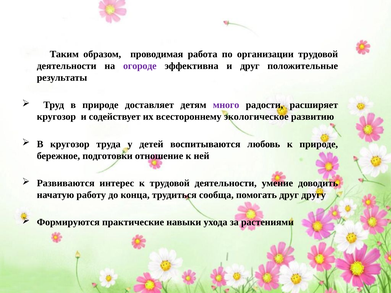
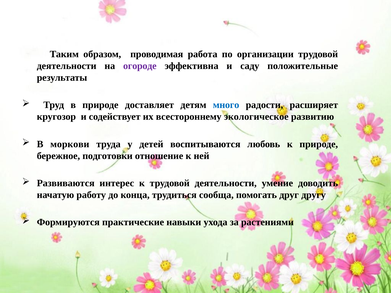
и друг: друг -> саду (250, 66)
много colour: purple -> blue (226, 105)
В кругозор: кругозор -> моркови (70, 144)
